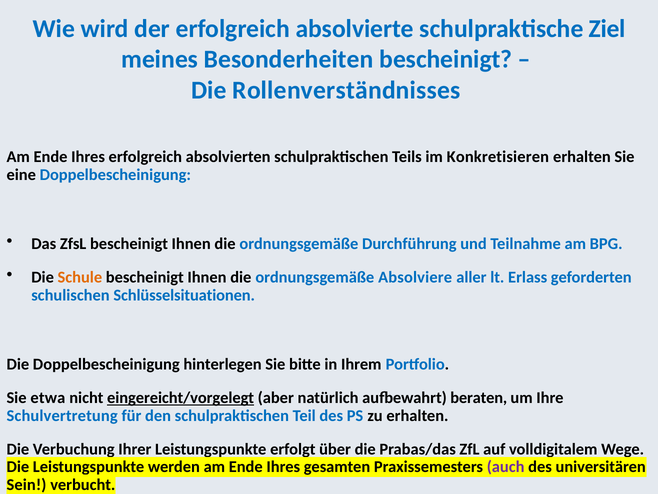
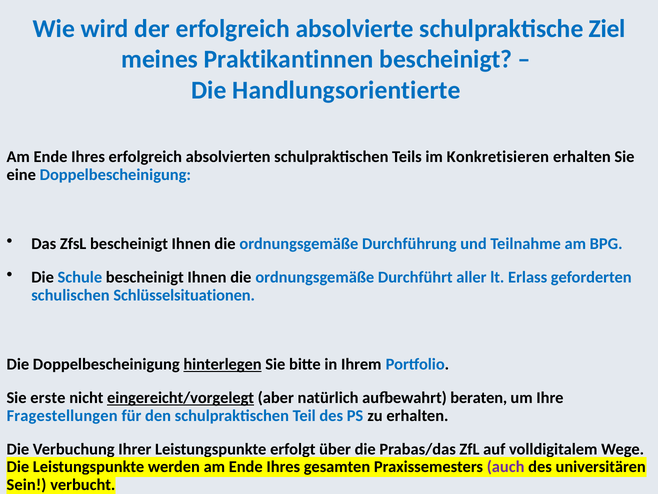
Besonderheiten: Besonderheiten -> Praktikantinnen (289, 59)
Rollenverständnisses: Rollenverständnisses -> Handlungsorientierte (347, 90)
Schule colour: orange -> blue (80, 277)
Absolviere: Absolviere -> Durchführt (415, 277)
hinterlegen underline: none -> present (223, 364)
etwa: etwa -> erste (48, 397)
Schulvertretung: Schulvertretung -> Fragestellungen (62, 415)
